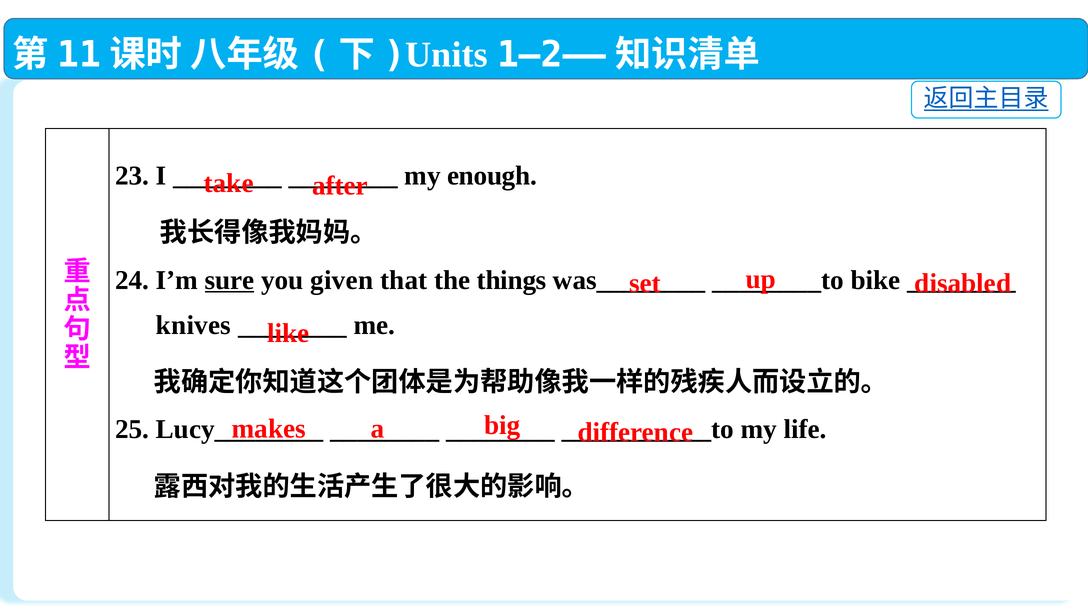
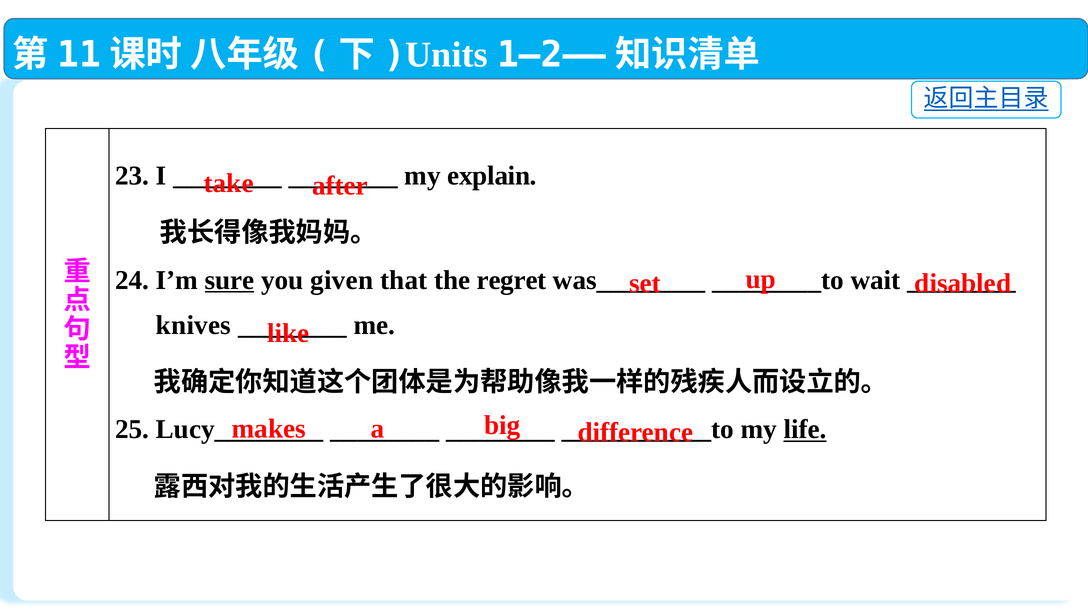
enough: enough -> explain (492, 176)
things: things -> regret (512, 280)
bike: bike -> wait (876, 280)
life underline: none -> present (805, 430)
